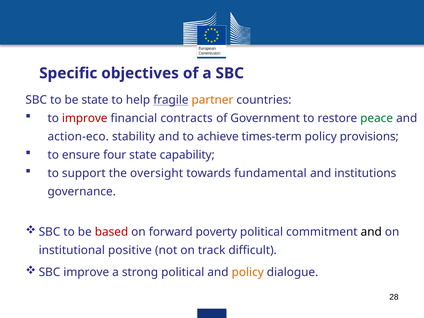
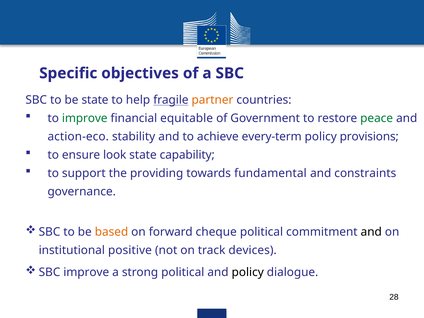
improve colour: red -> green (85, 118)
contracts: contracts -> equitable (187, 118)
times-term: times-term -> every-term (272, 137)
four: four -> look (115, 155)
oversight: oversight -> providing (157, 173)
institutions: institutions -> constraints (365, 173)
based colour: red -> orange (111, 232)
poverty: poverty -> cheque (216, 232)
difficult: difficult -> devices (253, 250)
policy colour: orange -> black (248, 272)
